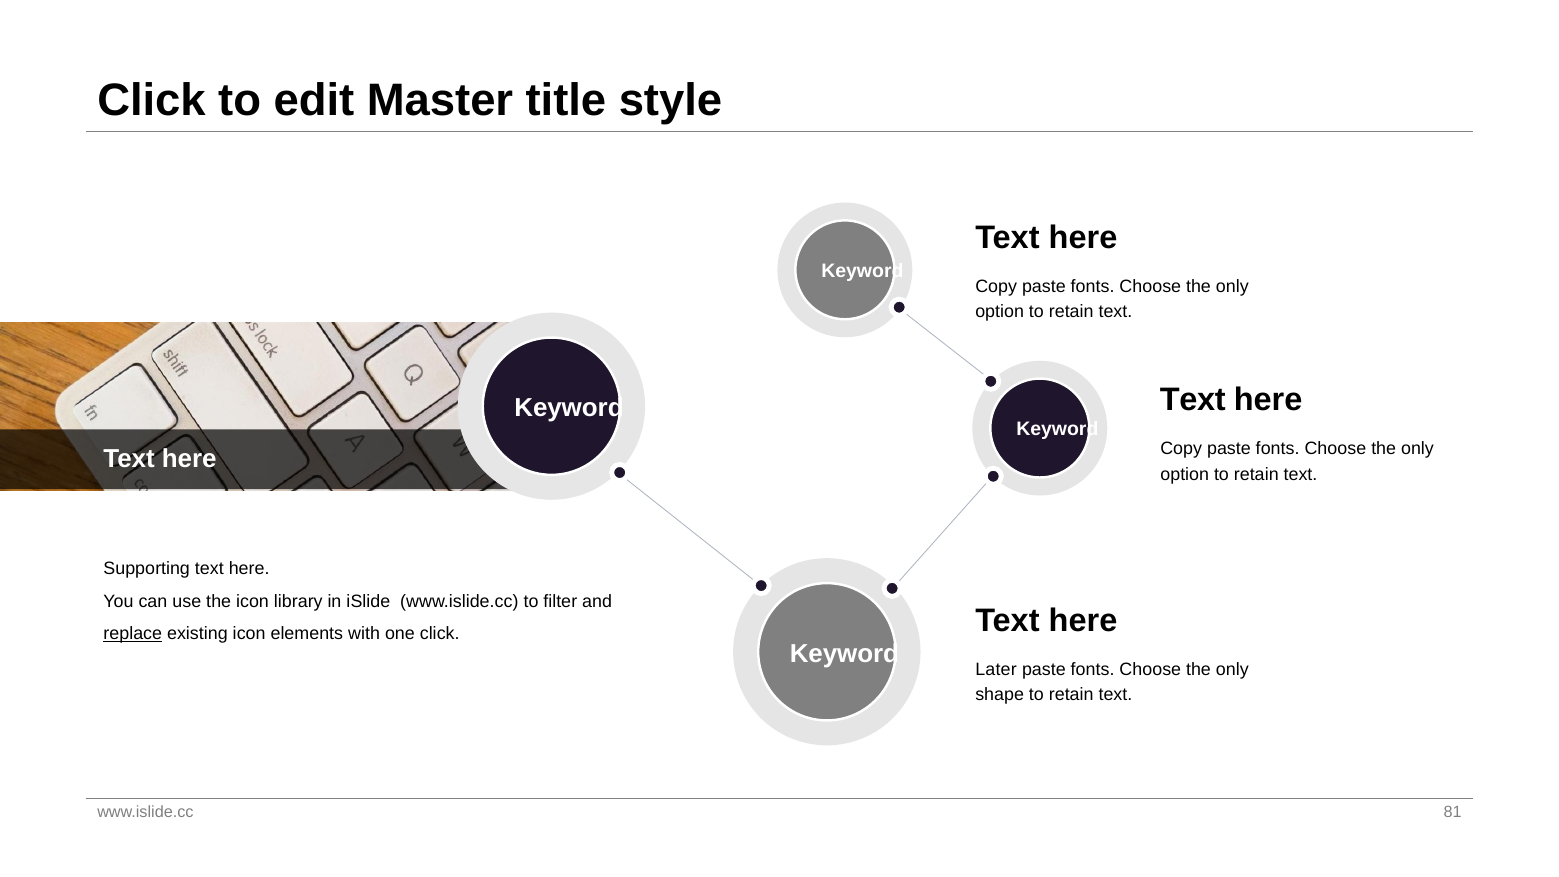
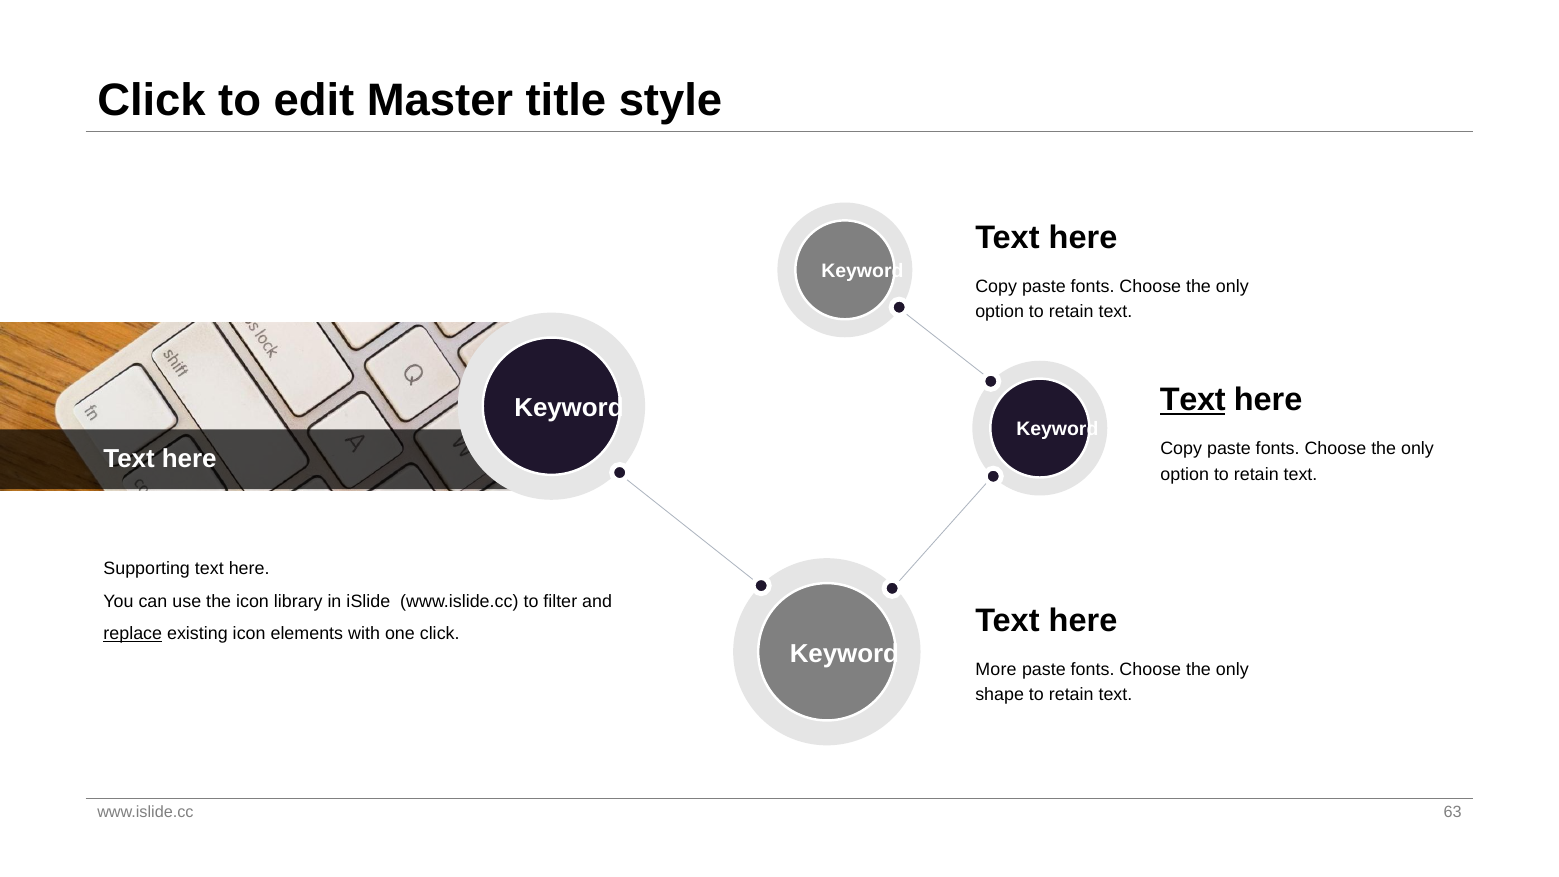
Text underline: none -> present (1193, 400)
Later: Later -> More (996, 669)
81: 81 -> 63 (1453, 812)
